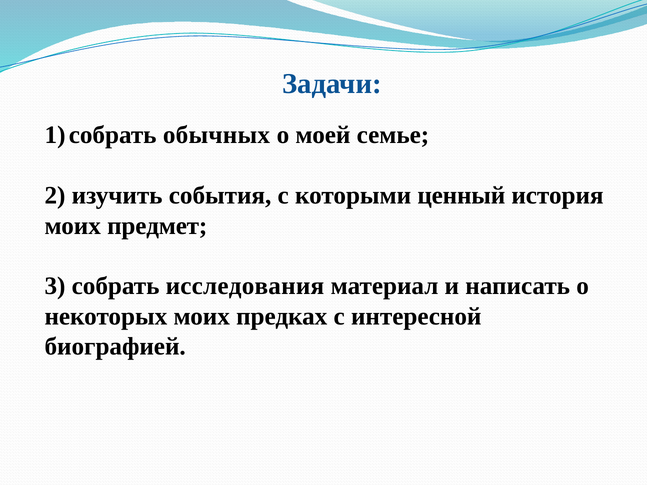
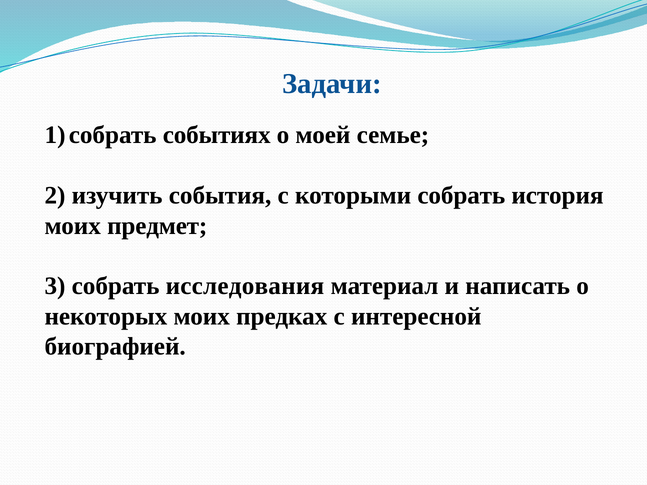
обычных: обычных -> событиях (217, 135)
которыми ценный: ценный -> собрать (461, 196)
